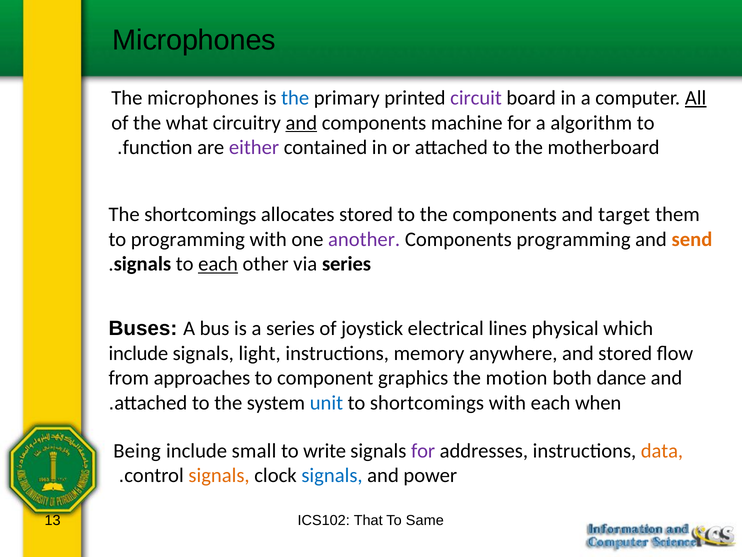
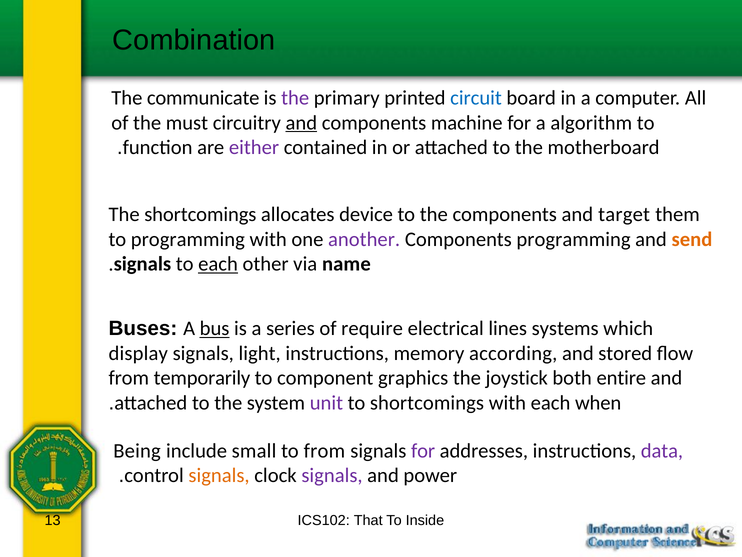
Microphones: Microphones -> Combination (194, 40)
The microphones: microphones -> communicate (203, 98)
the colour: blue -> purple (295, 98)
circuit colour: purple -> blue (476, 98)
All underline: present -> none (696, 98)
what: what -> must (187, 123)
allocates stored: stored -> device (366, 214)
via series: series -> name (346, 264)
bus underline: none -> present (215, 328)
joystick: joystick -> require (372, 328)
physical: physical -> systems (565, 328)
include: include -> display (138, 353)
anywhere: anywhere -> according (513, 353)
approaches: approaches -> temporarily (202, 378)
motion: motion -> joystick (517, 378)
dance: dance -> entire (621, 378)
unit colour: blue -> purple (326, 403)
to write: write -> from (324, 450)
data colour: orange -> purple (662, 450)
signals colour: blue -> purple (332, 475)
Same: Same -> Inside (425, 520)
